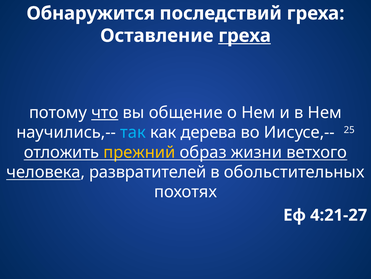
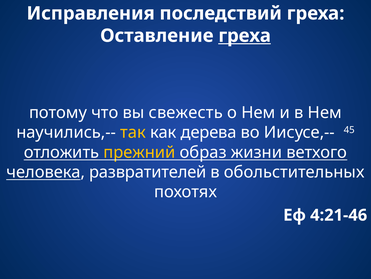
Обнаружится: Обнаружится -> Исправления (91, 13)
что underline: present -> none (105, 112)
общение: общение -> свежесть (186, 112)
так colour: light blue -> yellow (133, 132)
25: 25 -> 45 (349, 130)
4:21-27: 4:21-27 -> 4:21-46 (339, 215)
